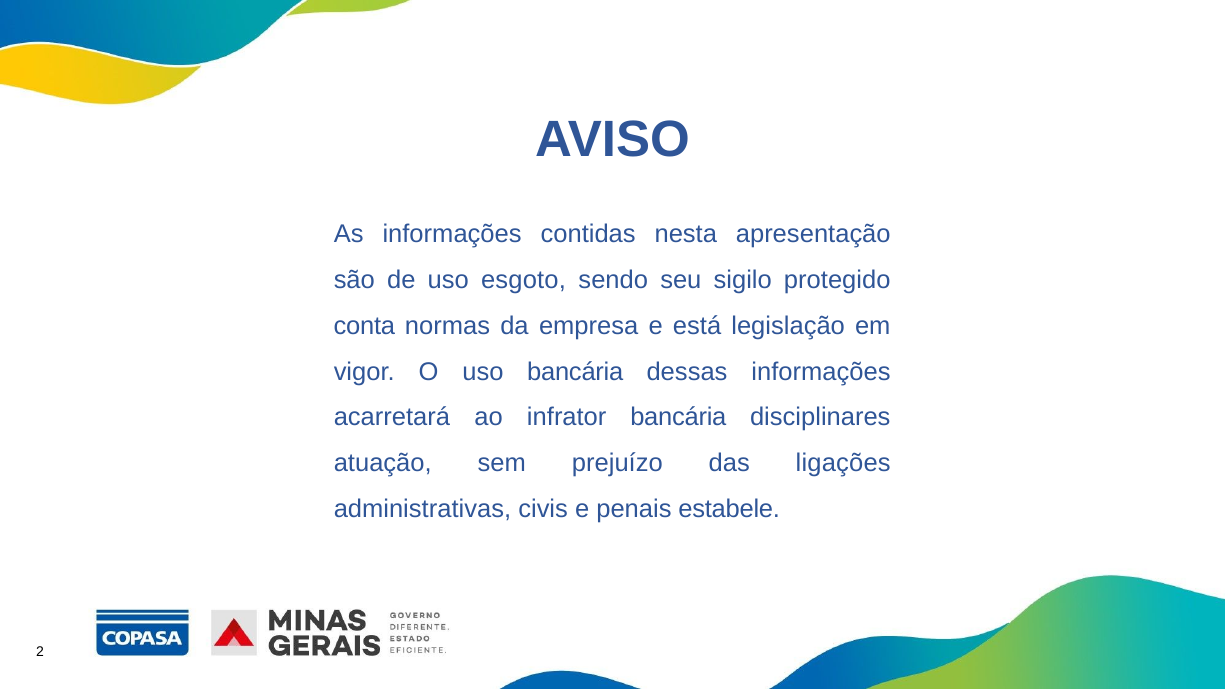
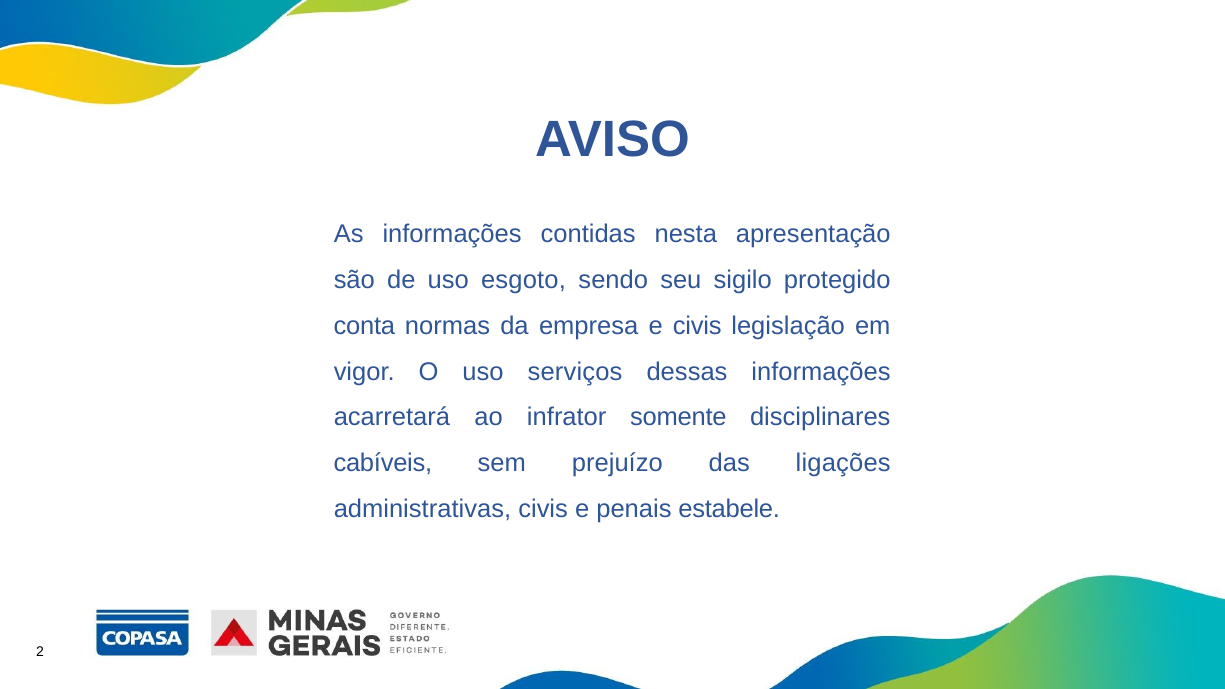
e está: está -> civis (697, 326)
uso bancária: bancária -> serviços (575, 372)
infrator bancária: bancária -> somente (678, 418)
atuação: atuação -> cabíveis (383, 463)
